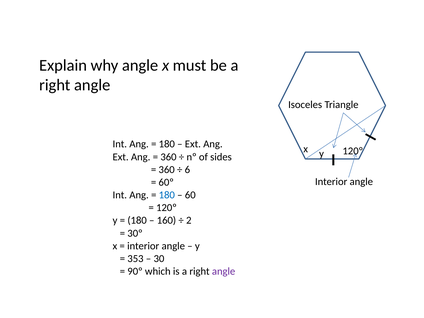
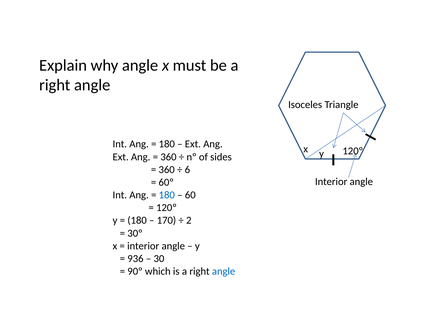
160: 160 -> 170 (166, 220)
353: 353 -> 936 (135, 259)
angle colour: purple -> blue (224, 271)
